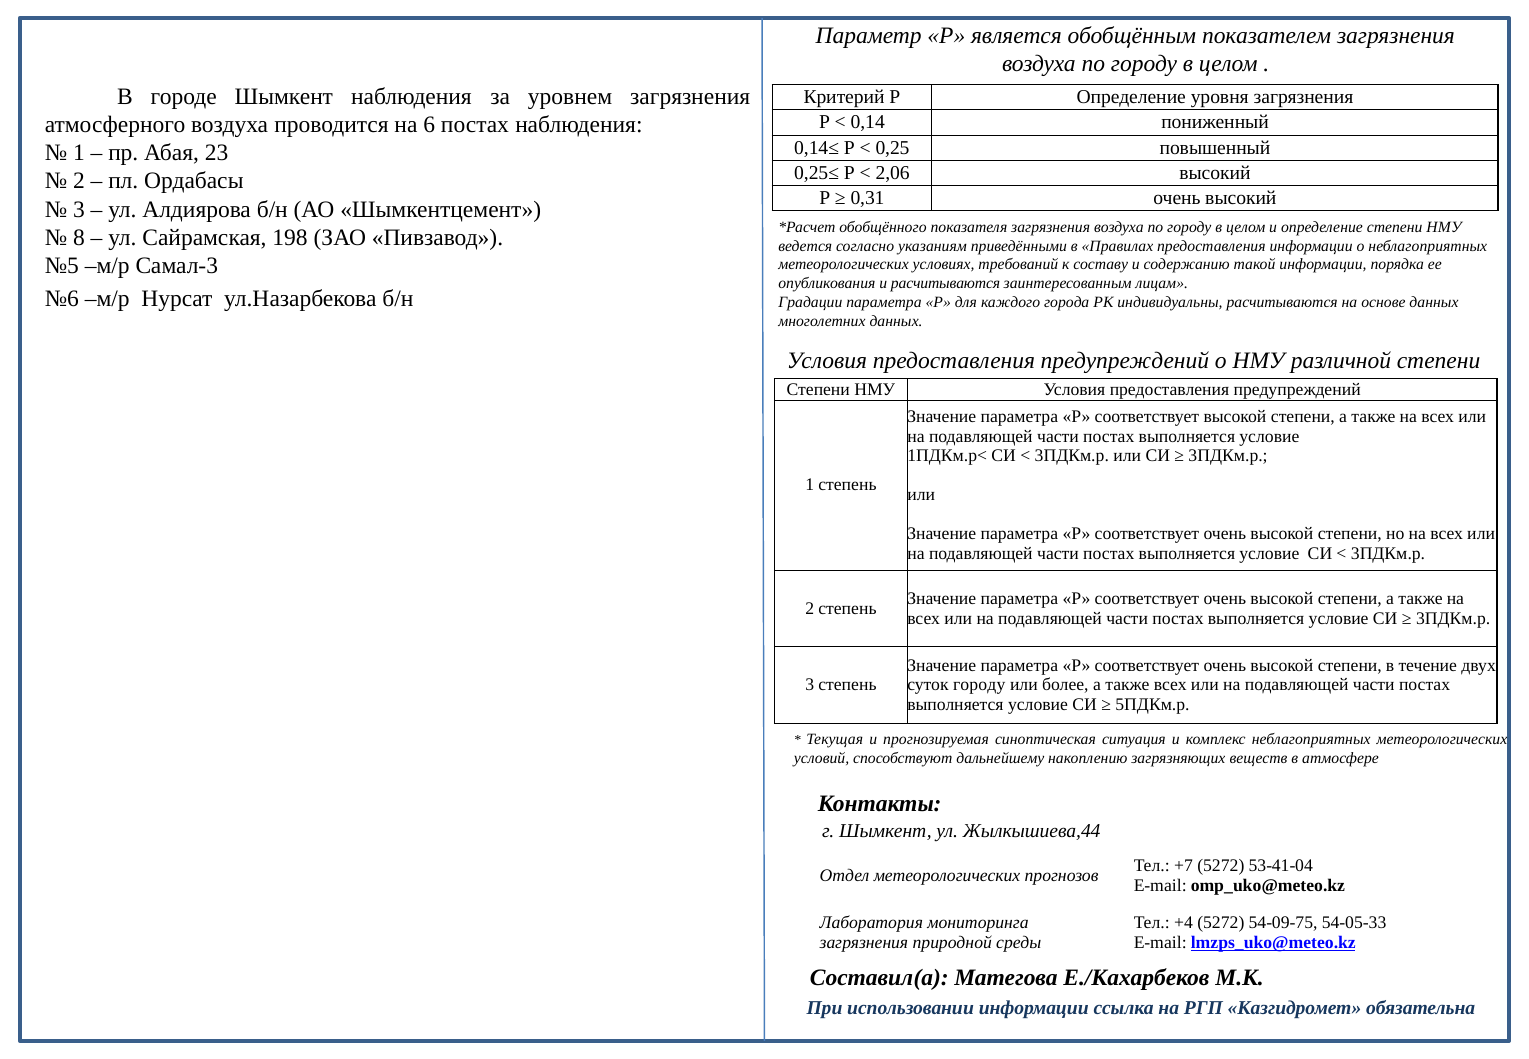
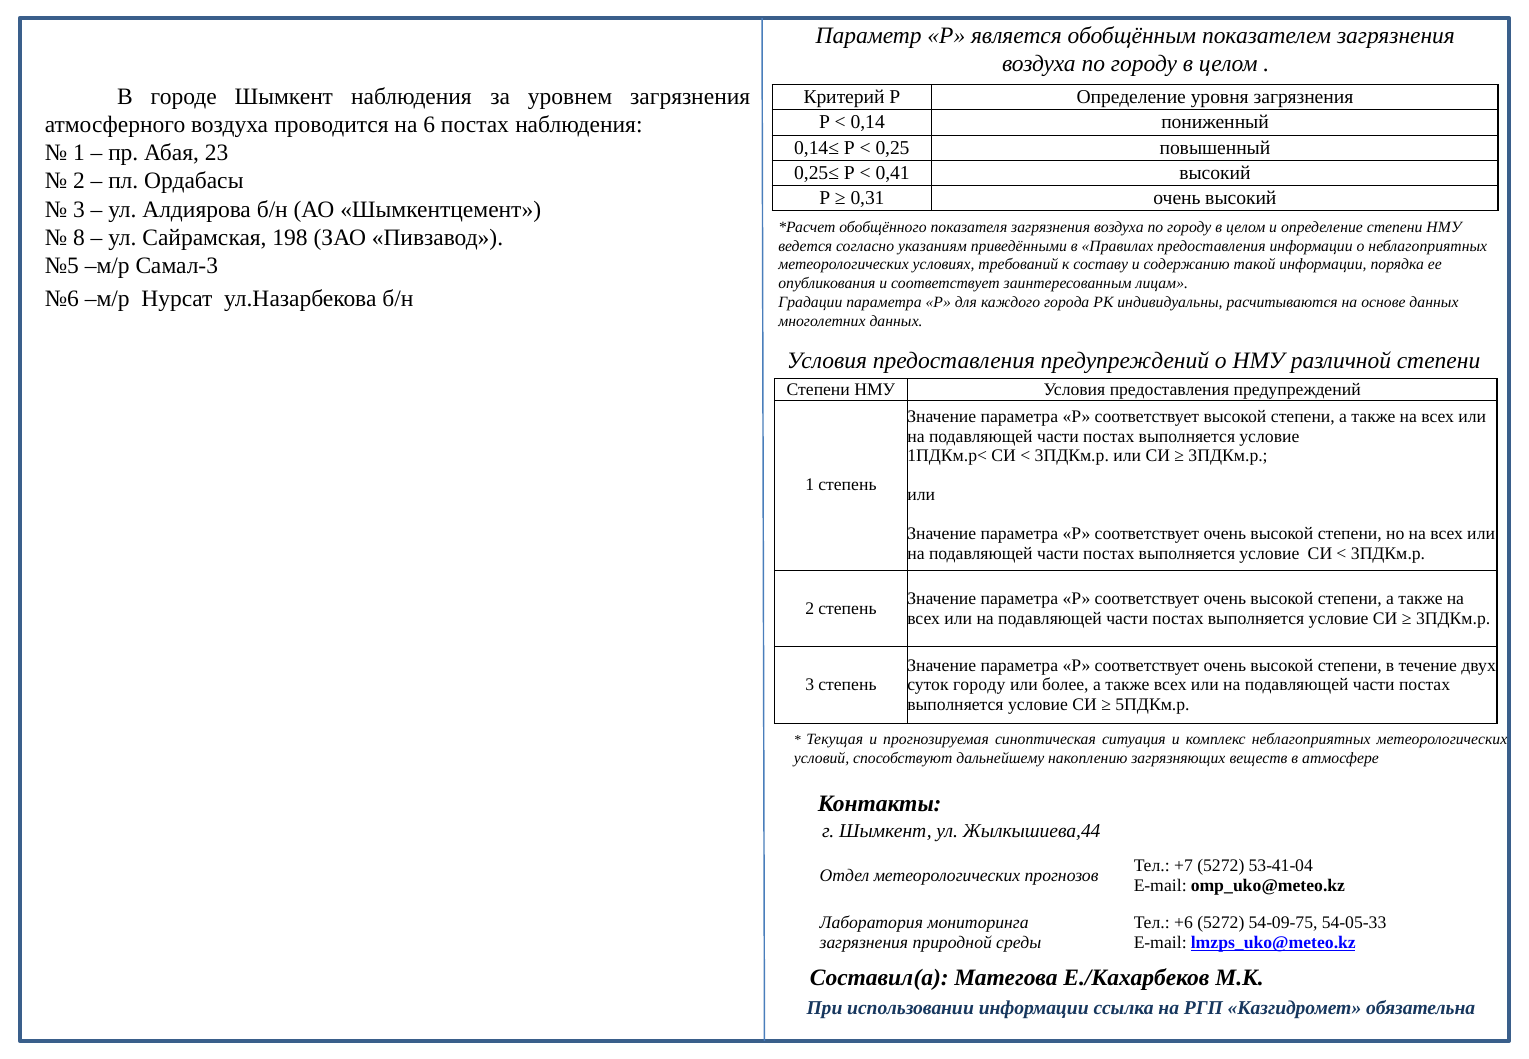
2,06: 2,06 -> 0,41 (893, 173)
и расчитываются: расчитываются -> соответствует (945, 283)
+4: +4 -> +6 (1184, 922)
